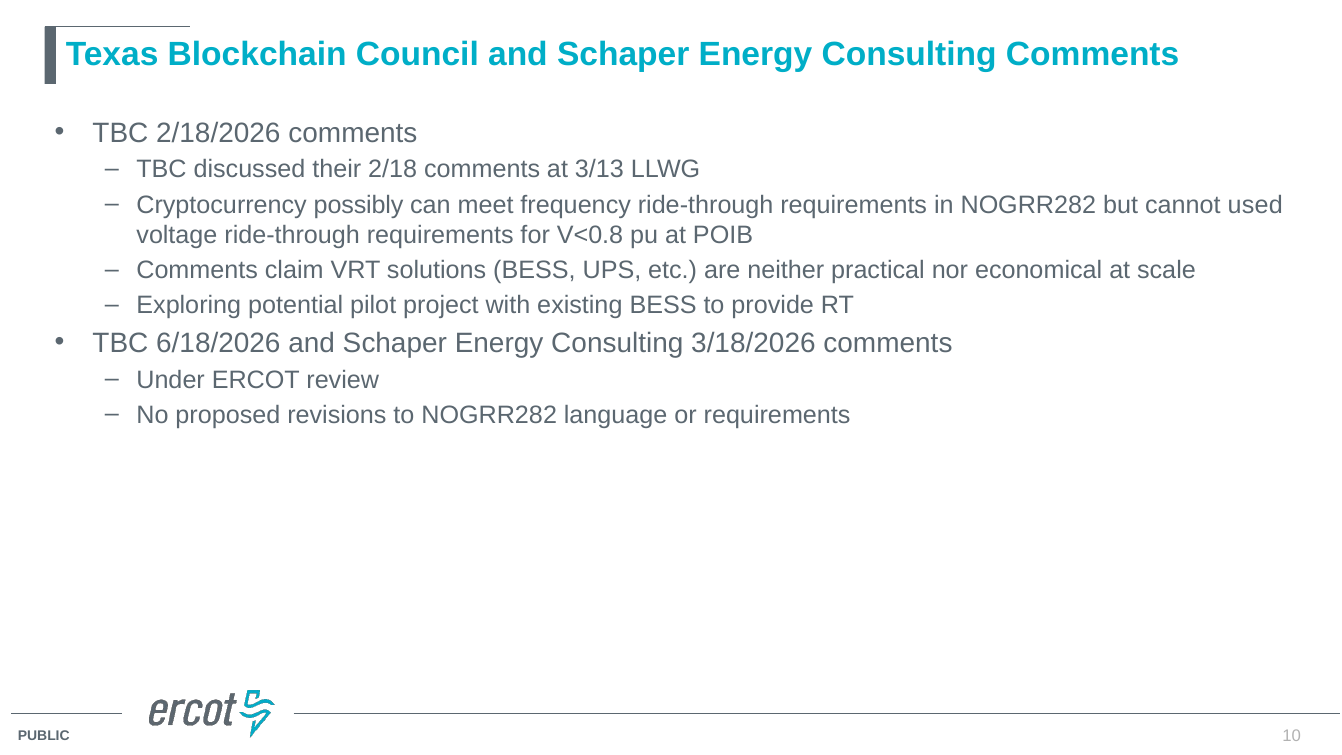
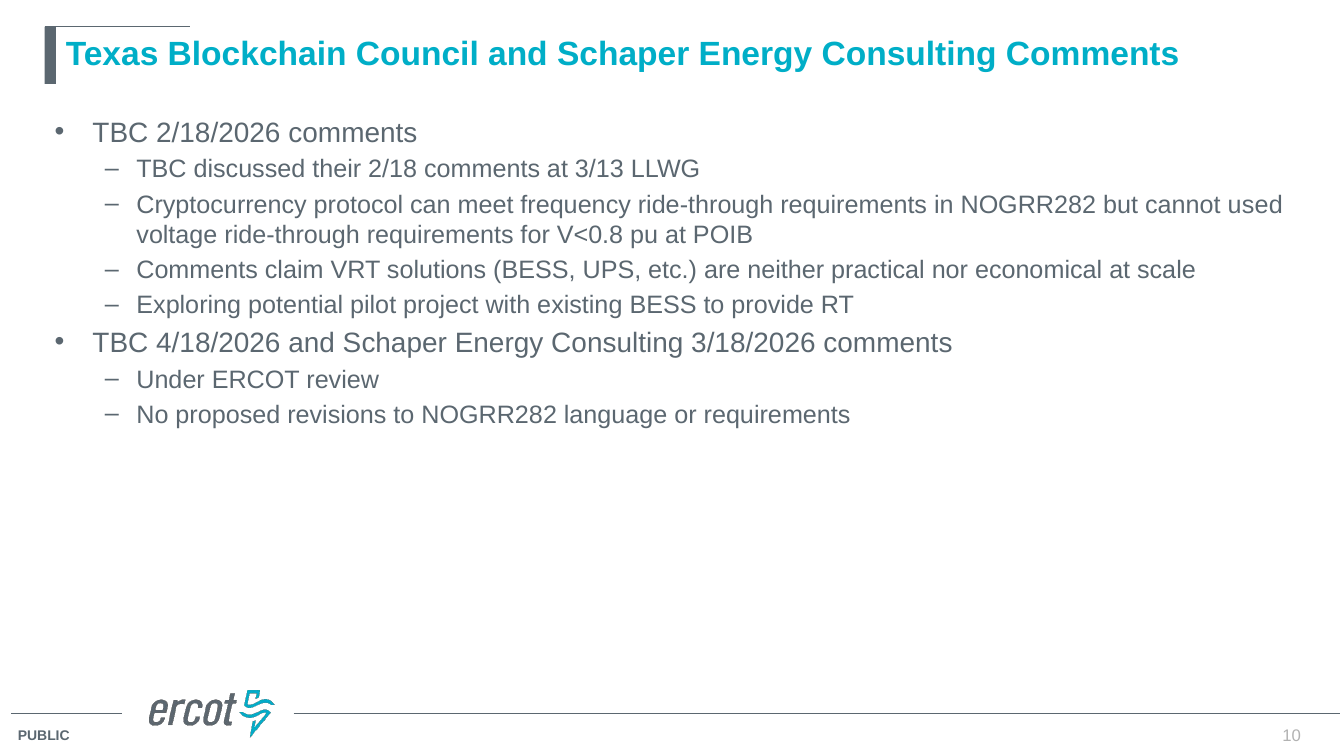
possibly: possibly -> protocol (358, 205)
6/18/2026: 6/18/2026 -> 4/18/2026 (218, 343)
